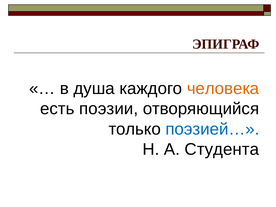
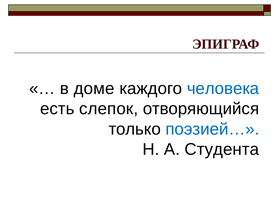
душа: душа -> доме (94, 89)
человека colour: orange -> blue (223, 89)
поэзии: поэзии -> слепок (109, 109)
